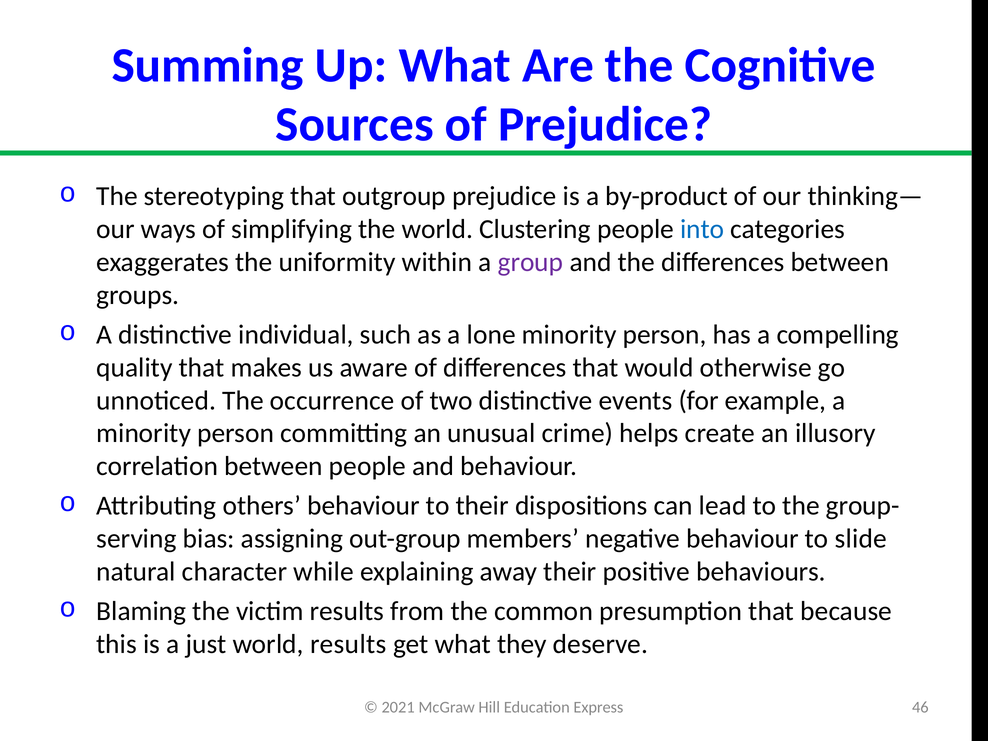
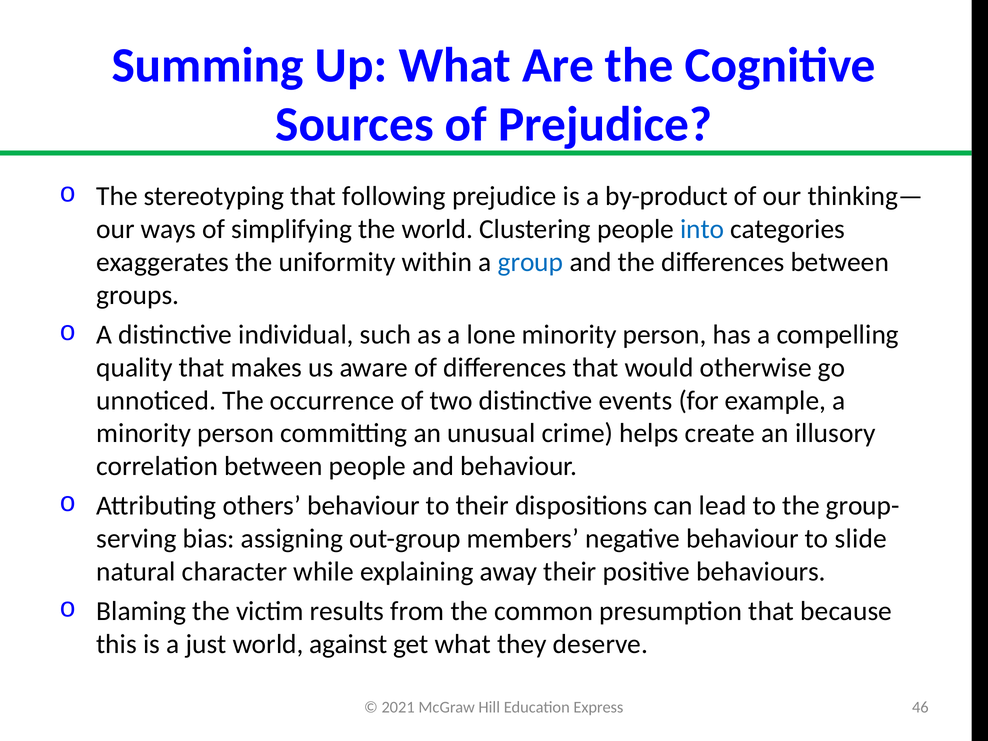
outgroup: outgroup -> following (394, 196)
group colour: purple -> blue (531, 262)
world results: results -> against (349, 644)
